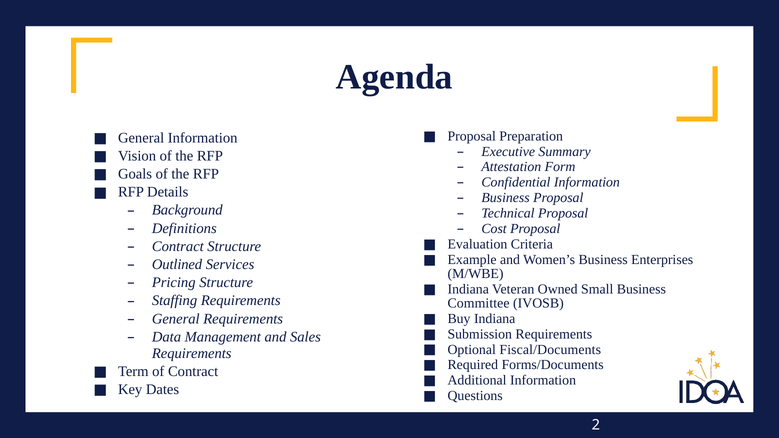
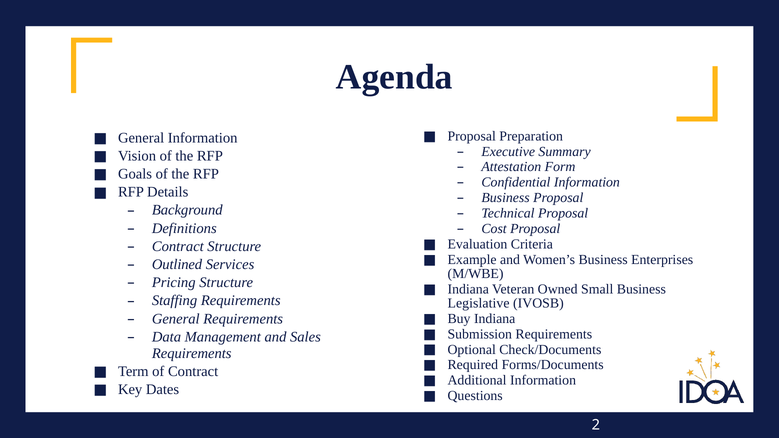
Committee: Committee -> Legislative (479, 303)
Fiscal/Documents: Fiscal/Documents -> Check/Documents (550, 350)
